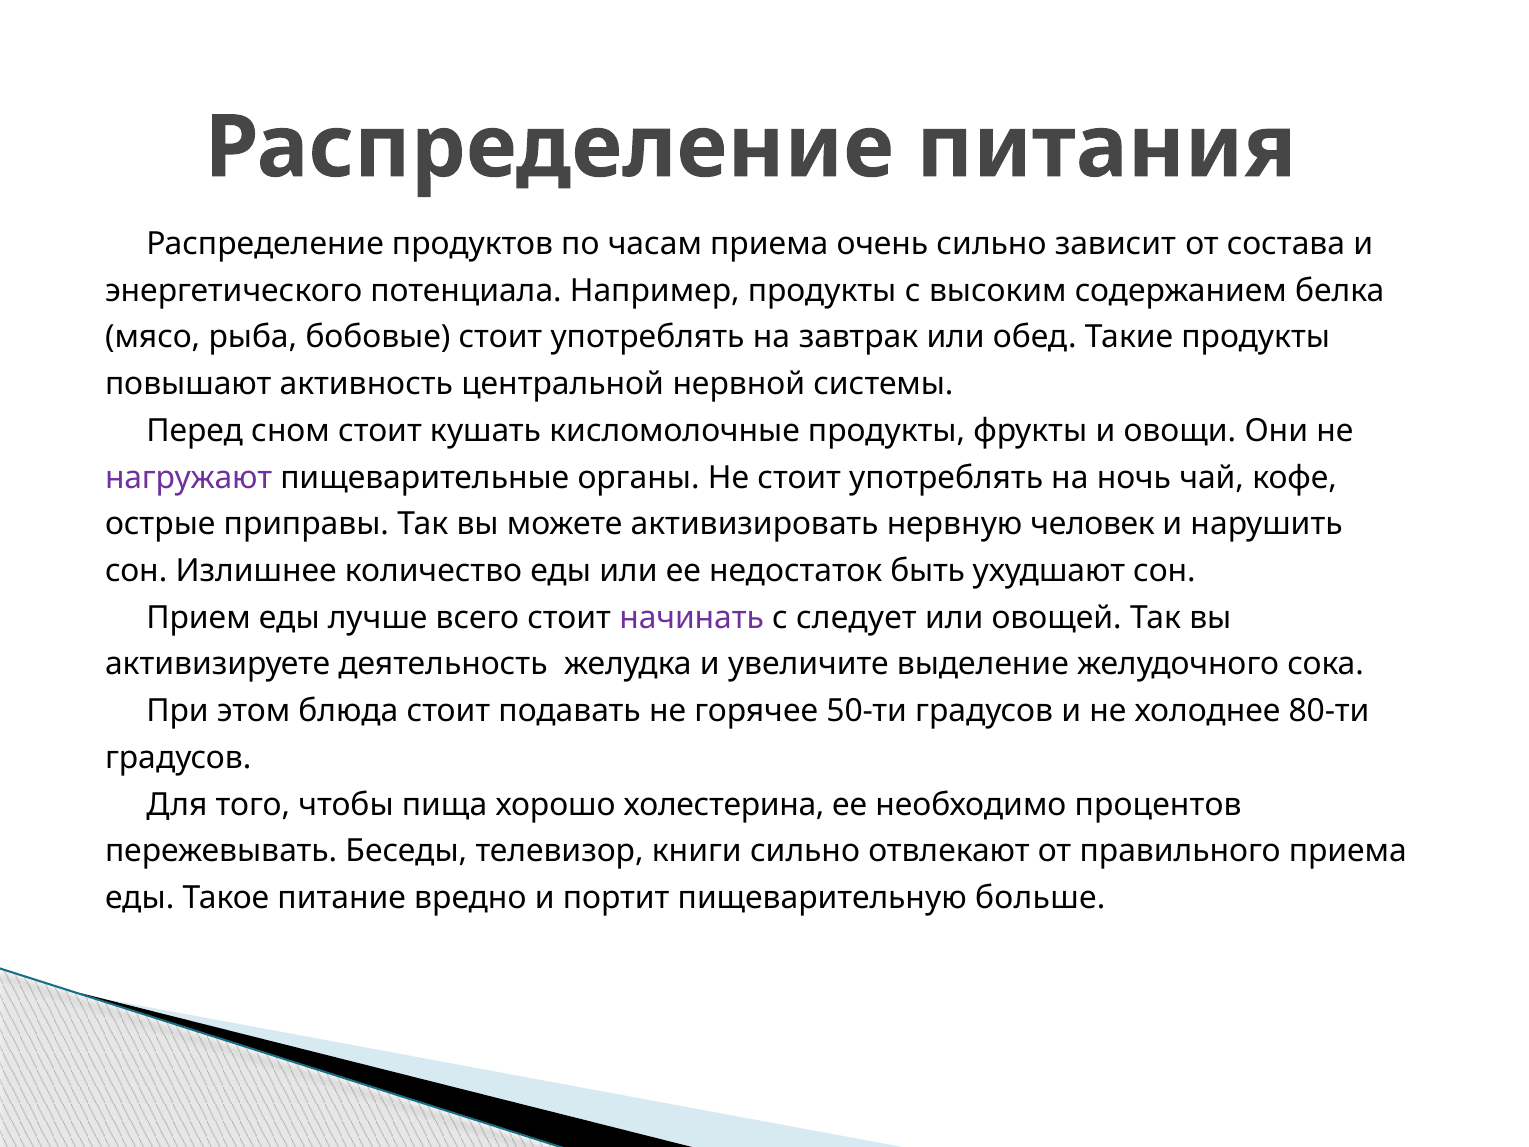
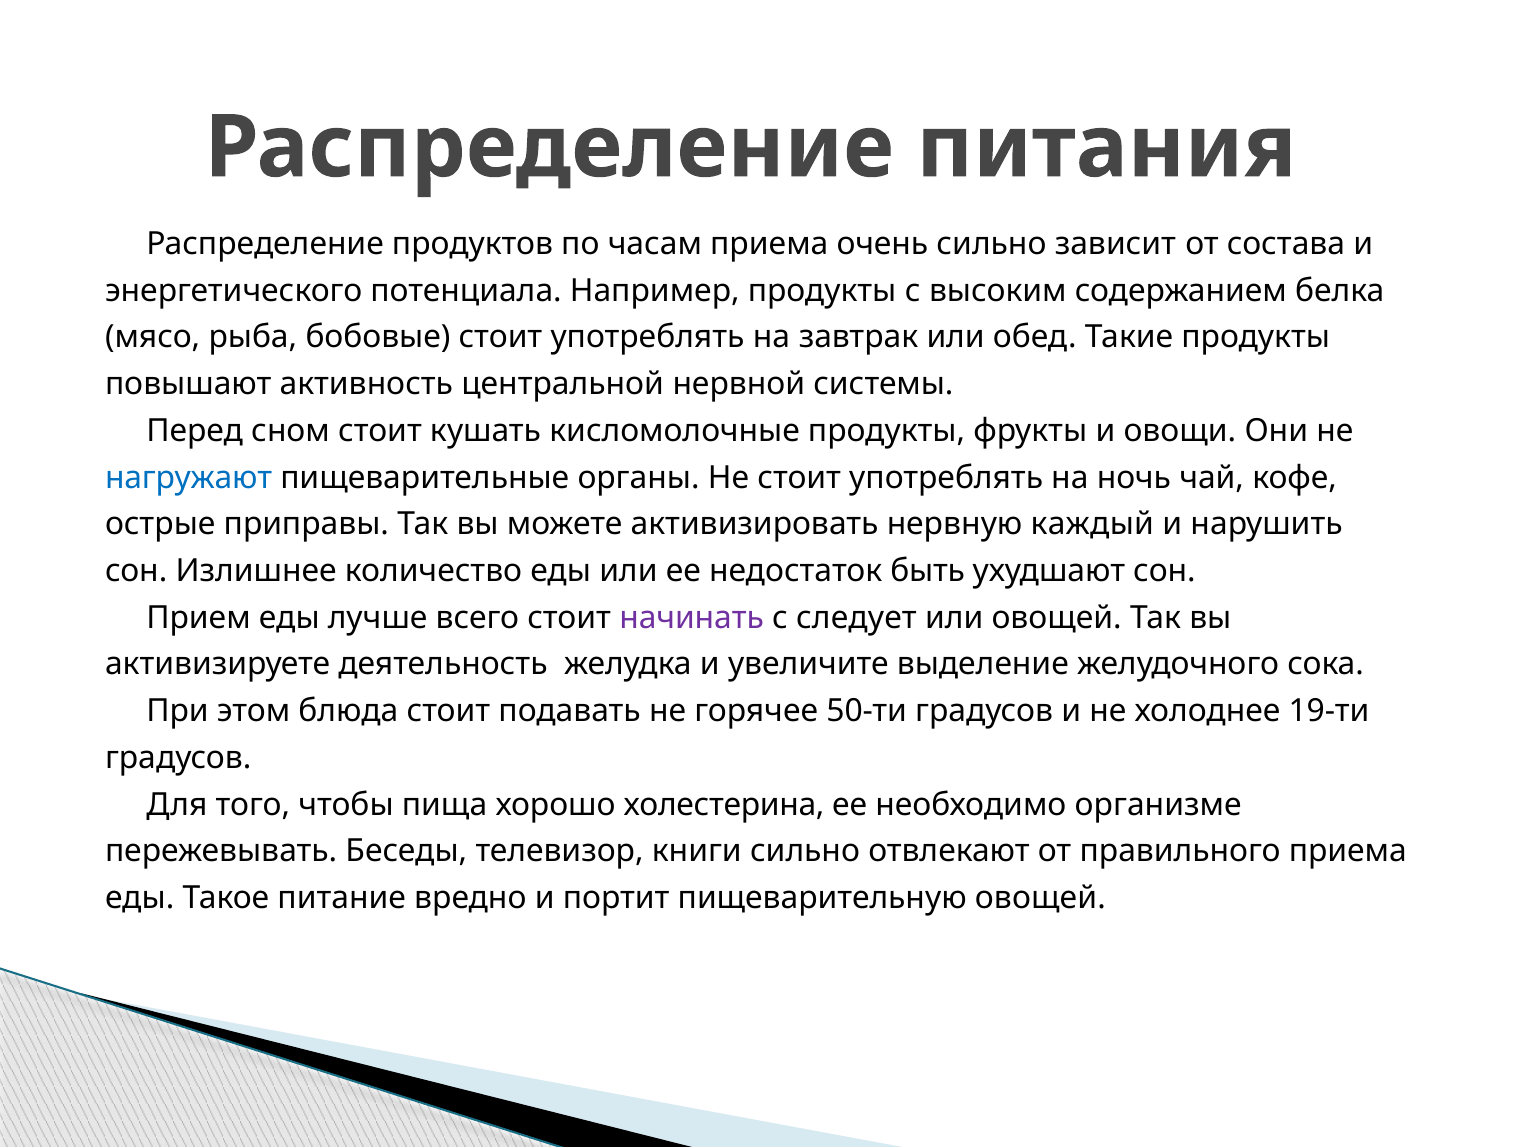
нагружают colour: purple -> blue (189, 477)
человек: человек -> каждый (1092, 524)
80-ти: 80-ти -> 19-ти (1329, 711)
процентов: процентов -> организме (1158, 804)
пищеварительную больше: больше -> овощей (1040, 898)
